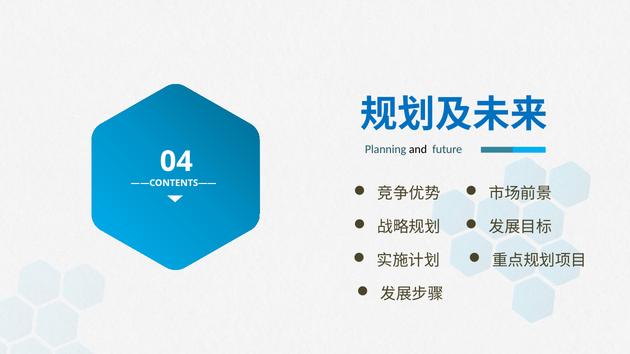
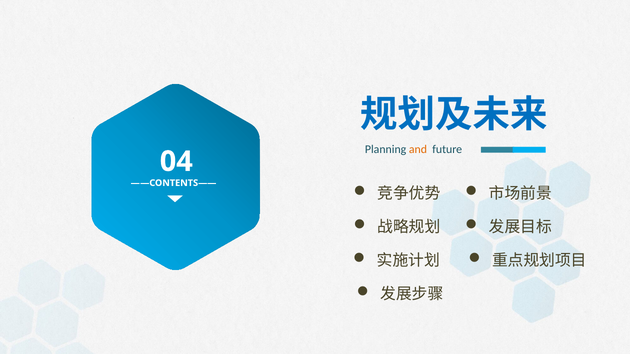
and colour: black -> orange (418, 150)
